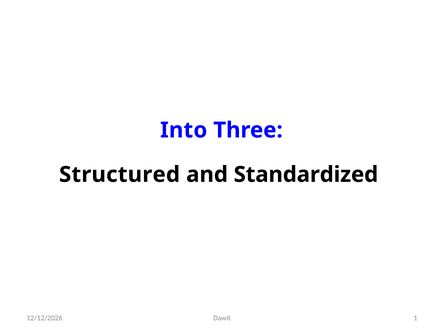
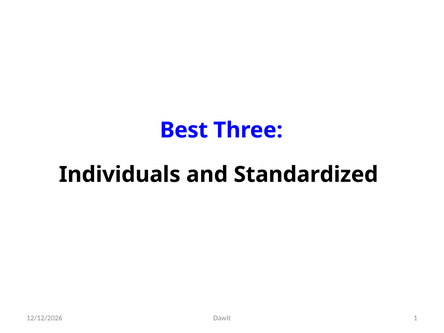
Into: Into -> Best (184, 130)
Structured: Structured -> Individuals (120, 175)
